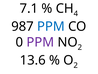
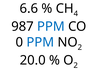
7.1: 7.1 -> 6.6 (29, 8)
PPM colour: purple -> blue (40, 42)
13.6: 13.6 -> 20.0 (33, 60)
